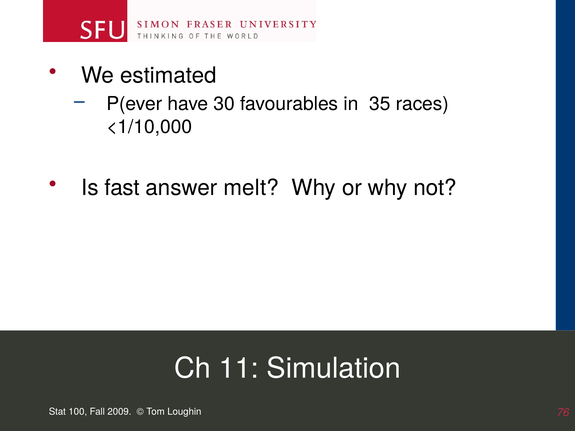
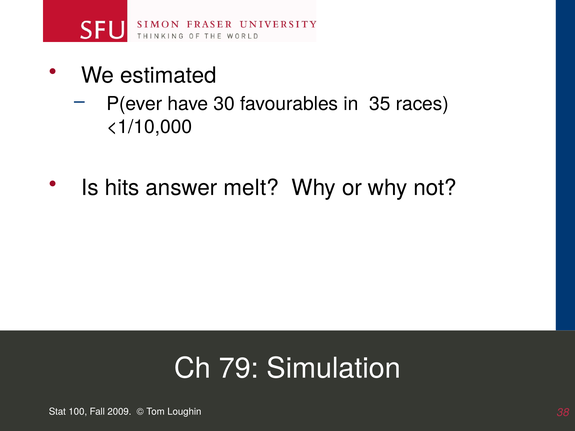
fast: fast -> hits (122, 188)
11: 11 -> 79 (239, 369)
76: 76 -> 38 (563, 413)
